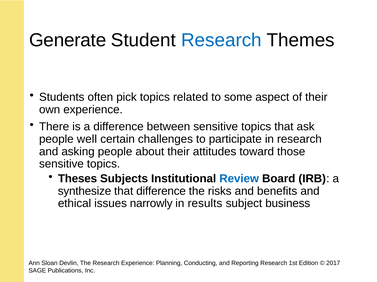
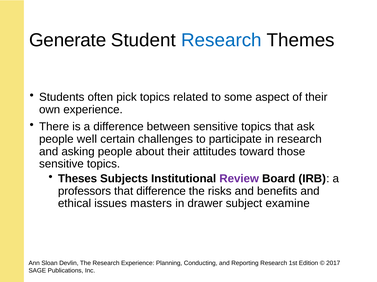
Review colour: blue -> purple (239, 179)
synthesize: synthesize -> professors (84, 192)
narrowly: narrowly -> masters (151, 204)
results: results -> drawer (205, 204)
business: business -> examine (288, 204)
